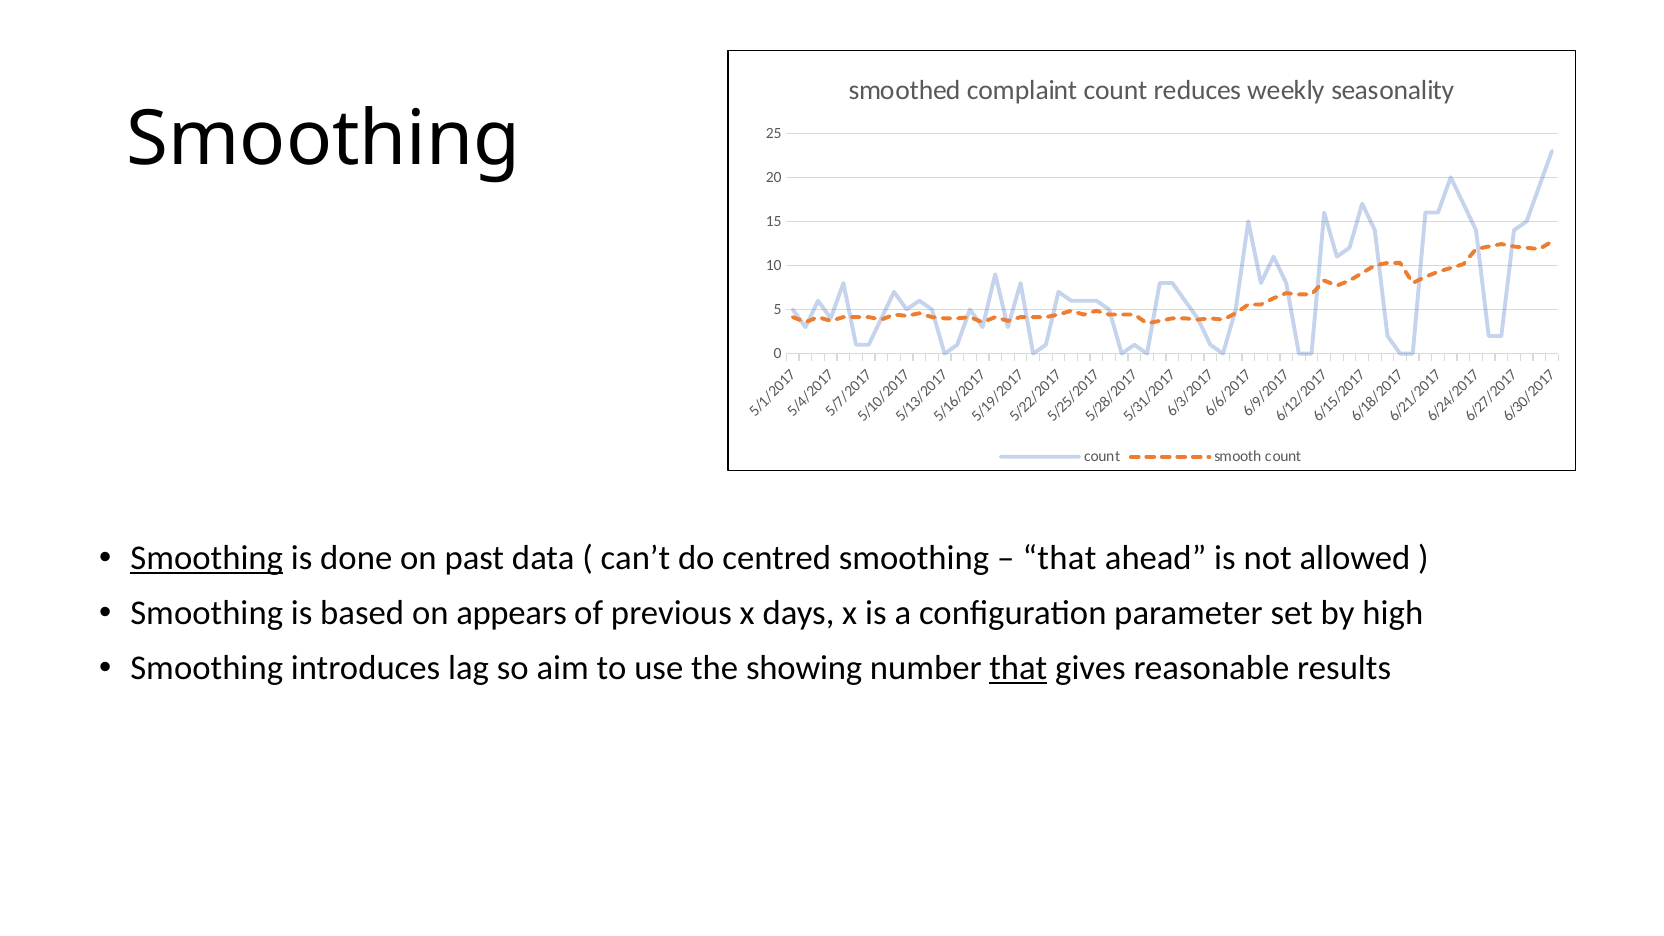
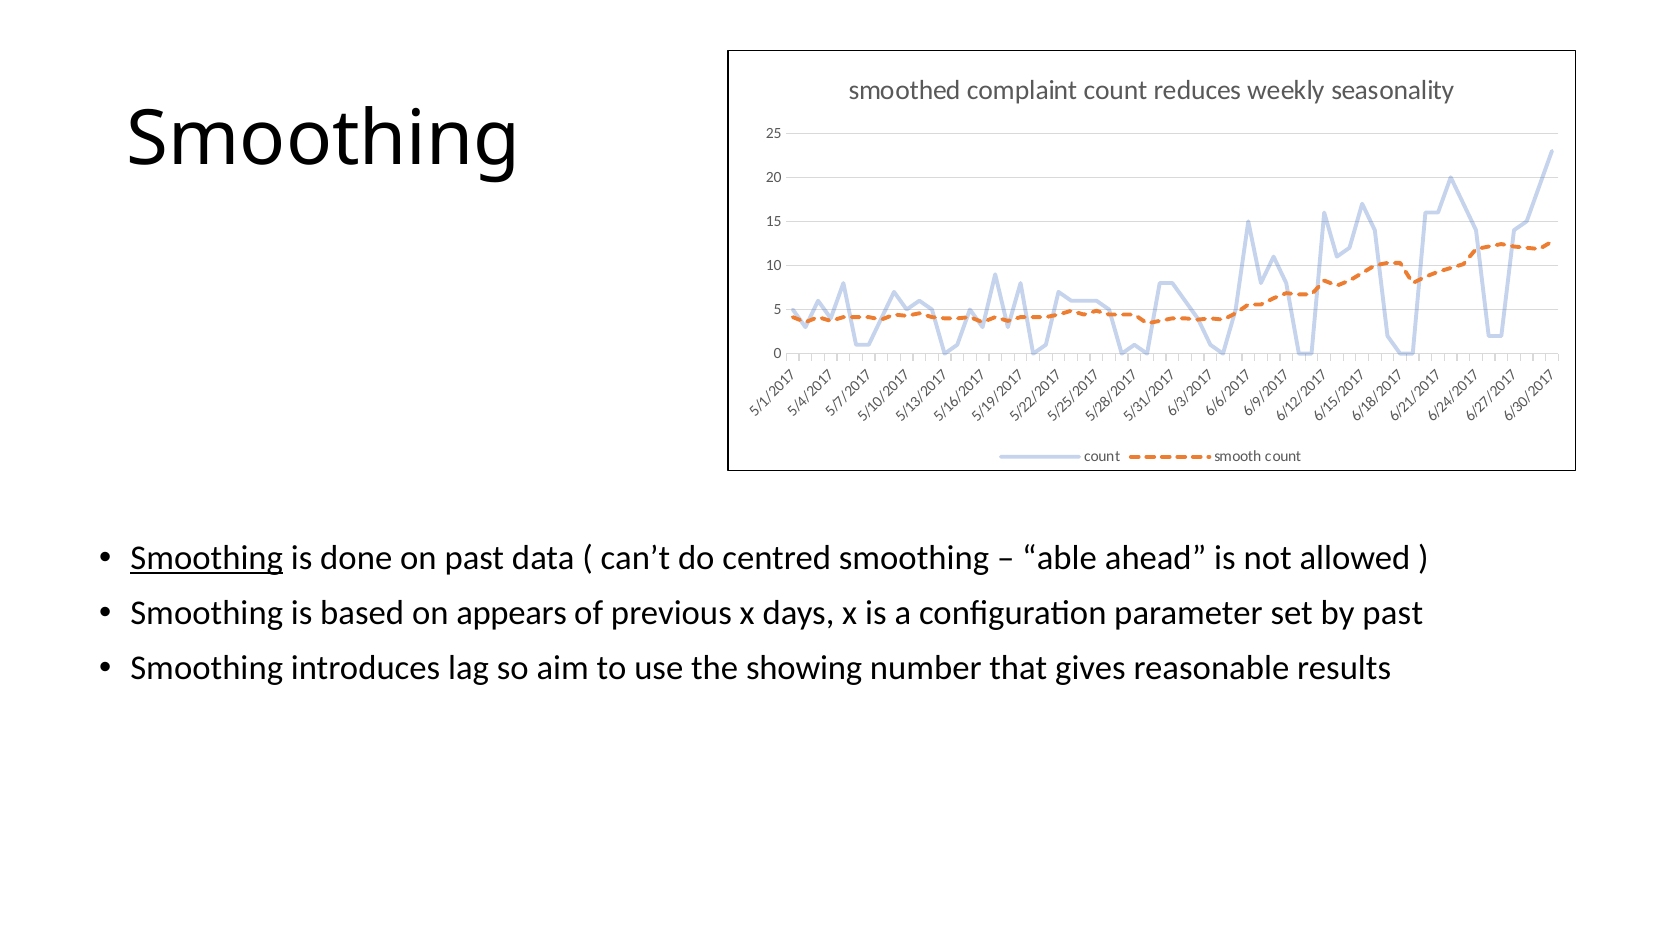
that: that -> able (1060, 559)
by high: high -> past (1393, 613)
that underline: present -> none (1018, 668)
